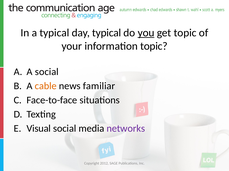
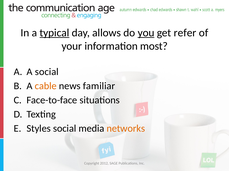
typical underline: none -> present (54, 33)
day typical: typical -> allows (107, 33)
get topic: topic -> refer (185, 33)
information topic: topic -> most (154, 46)
Visual: Visual -> Styles (39, 129)
networks colour: purple -> orange (126, 129)
